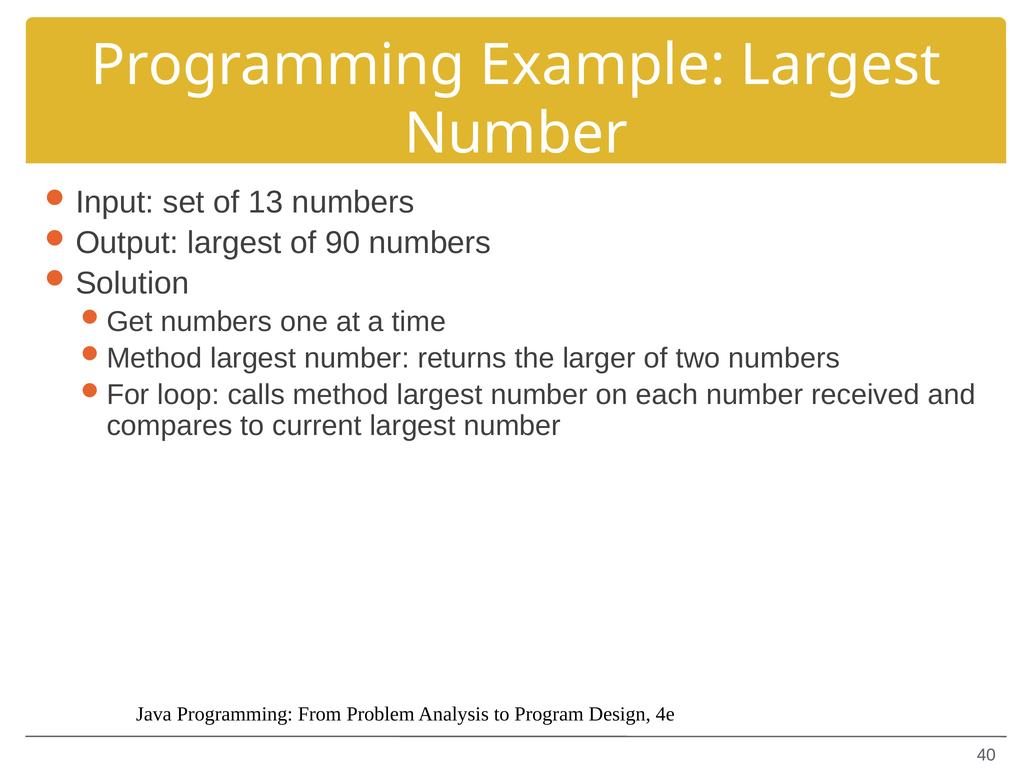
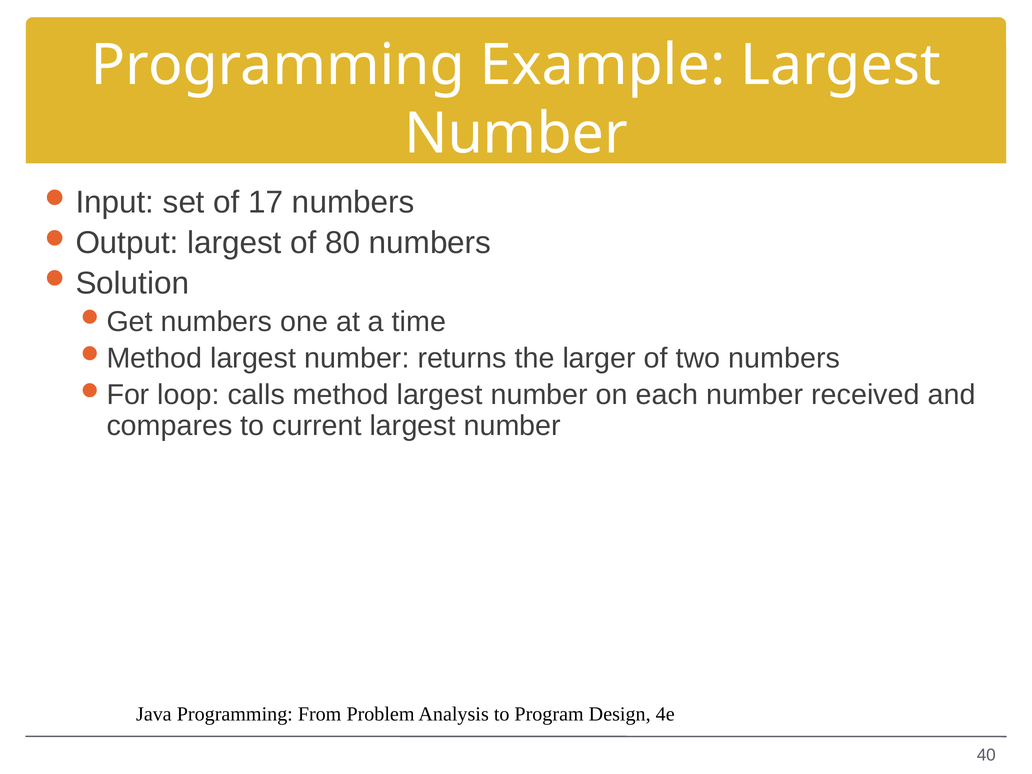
13: 13 -> 17 (266, 203)
90: 90 -> 80 (343, 243)
